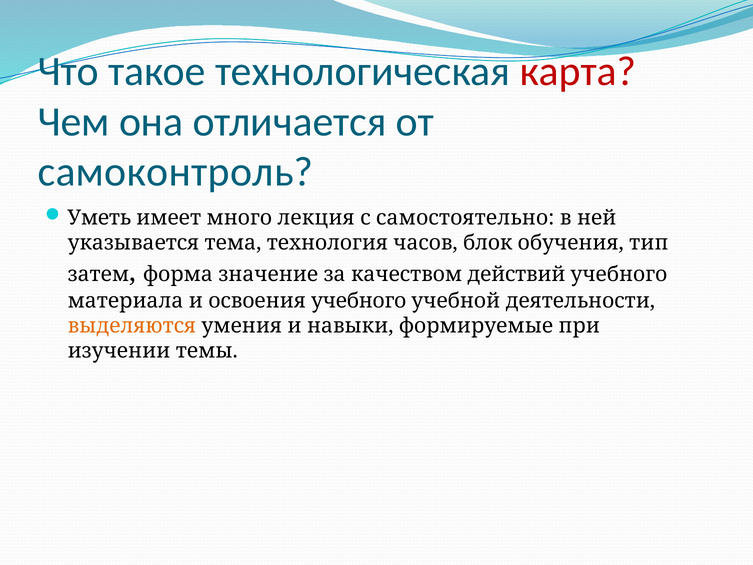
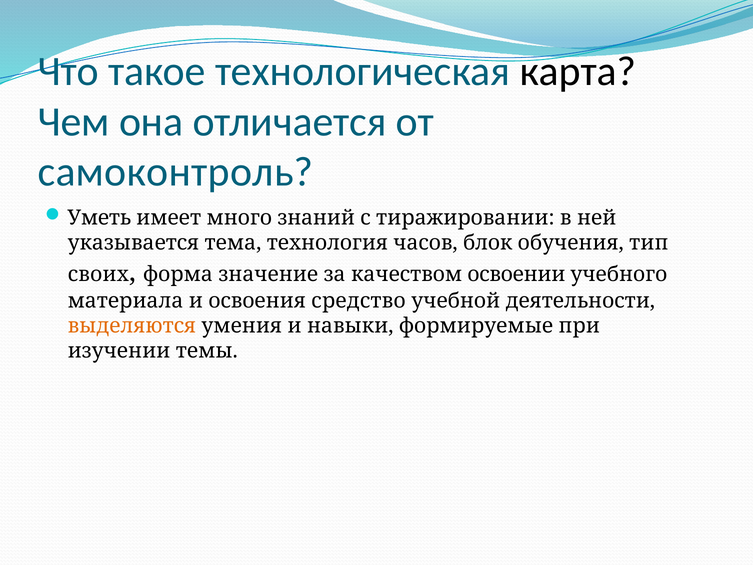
карта colour: red -> black (578, 72)
лекция: лекция -> знаний (316, 218)
самостоятельно: самостоятельно -> тиражировании (465, 218)
затем: затем -> своих (98, 274)
действий: действий -> освоении (516, 274)
освоения учебного: учебного -> средство (358, 301)
